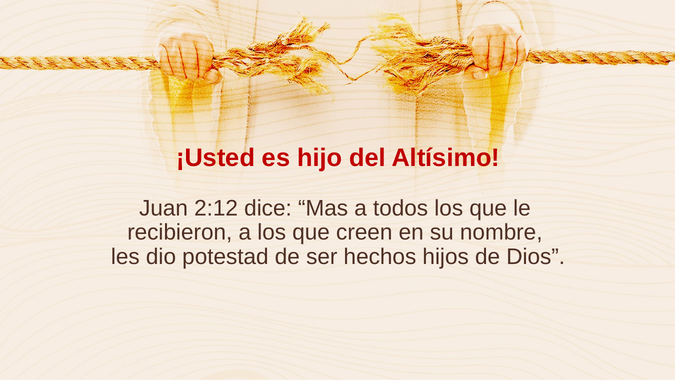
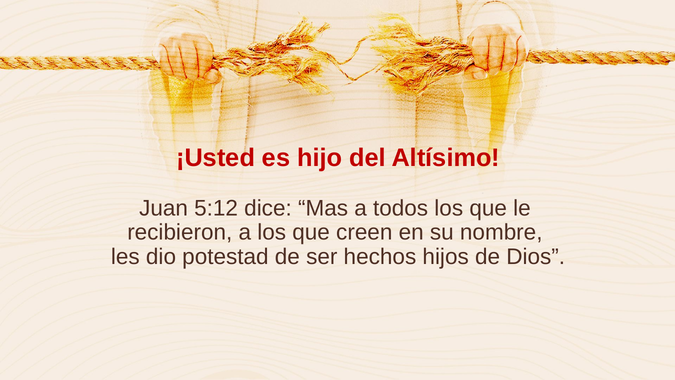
2:12: 2:12 -> 5:12 (216, 208)
